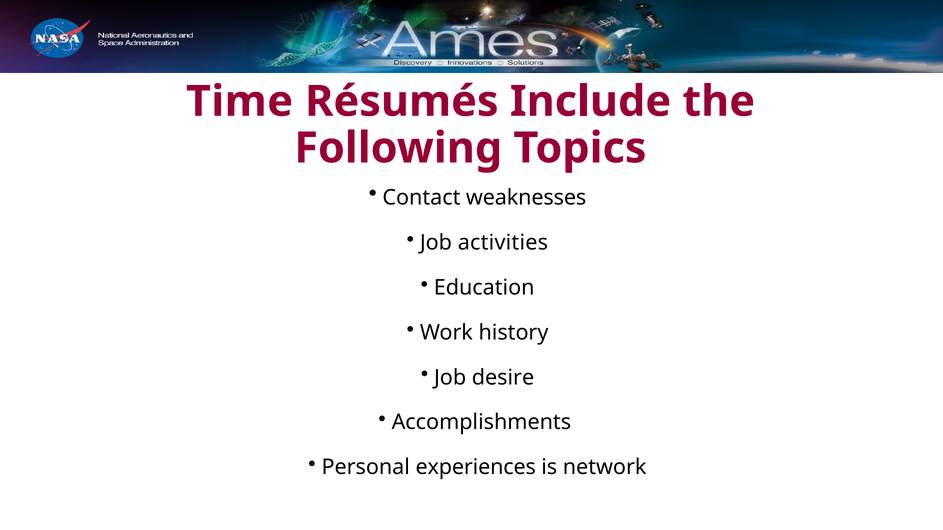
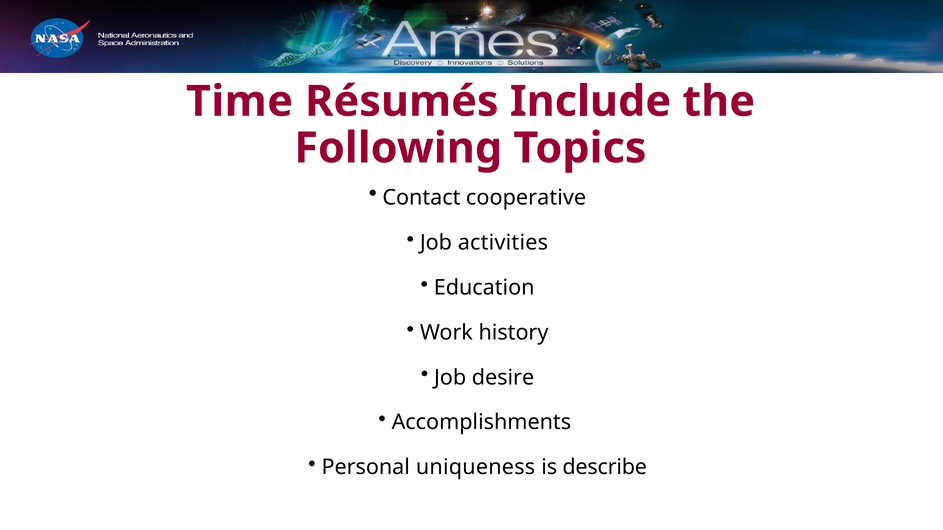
weaknesses: weaknesses -> cooperative (526, 198)
experiences: experiences -> uniqueness (476, 468)
network: network -> describe (605, 468)
